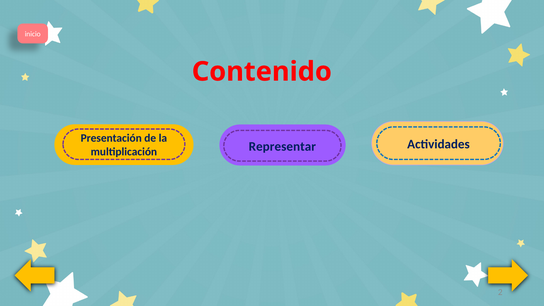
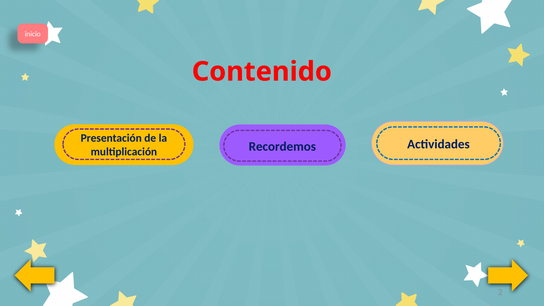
Representar: Representar -> Recordemos (282, 147)
